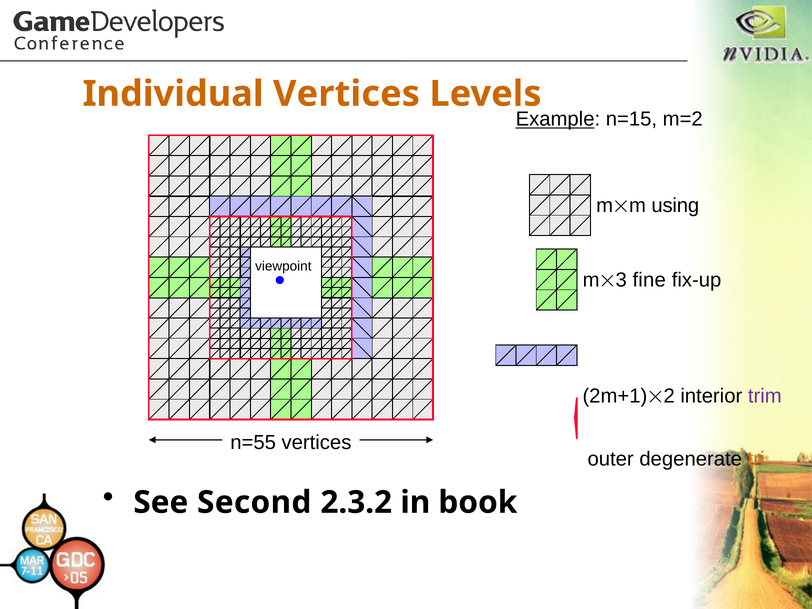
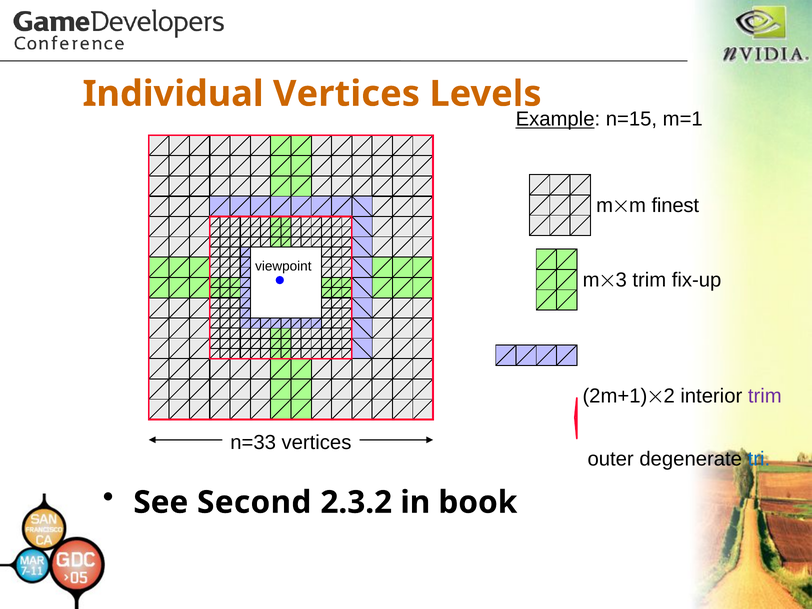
m=2: m=2 -> m=1 (683, 119)
using: using -> finest (675, 205)
m3 fine: fine -> trim (649, 280)
n=55: n=55 -> n=33 (253, 443)
tri colour: orange -> blue (759, 459)
